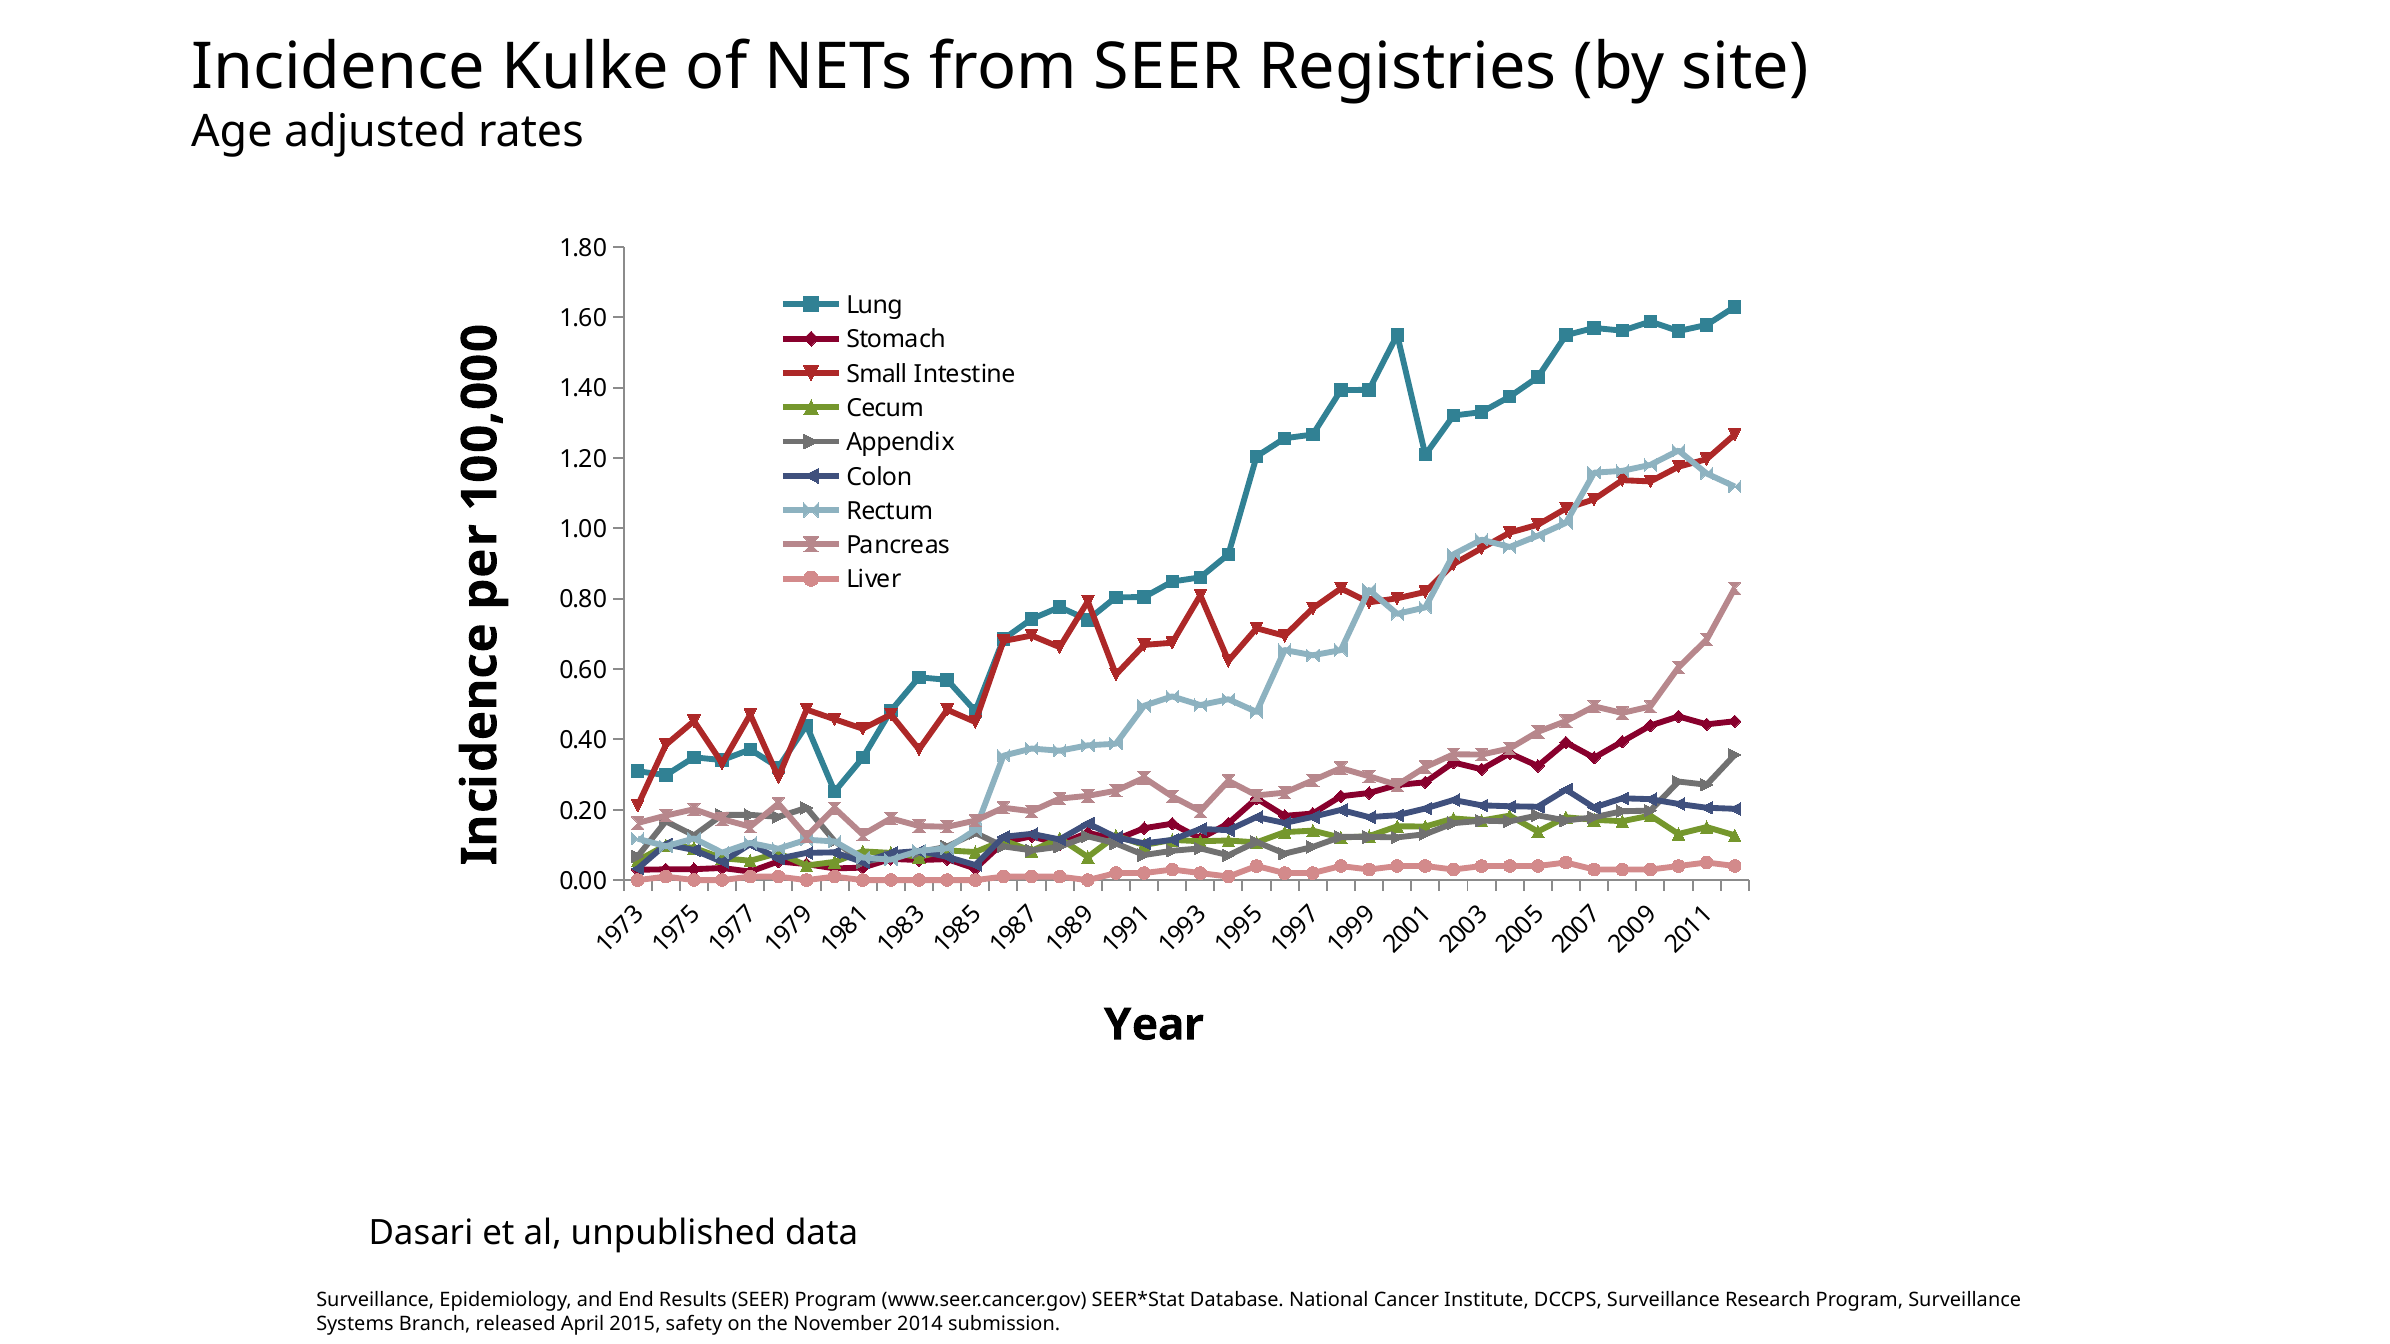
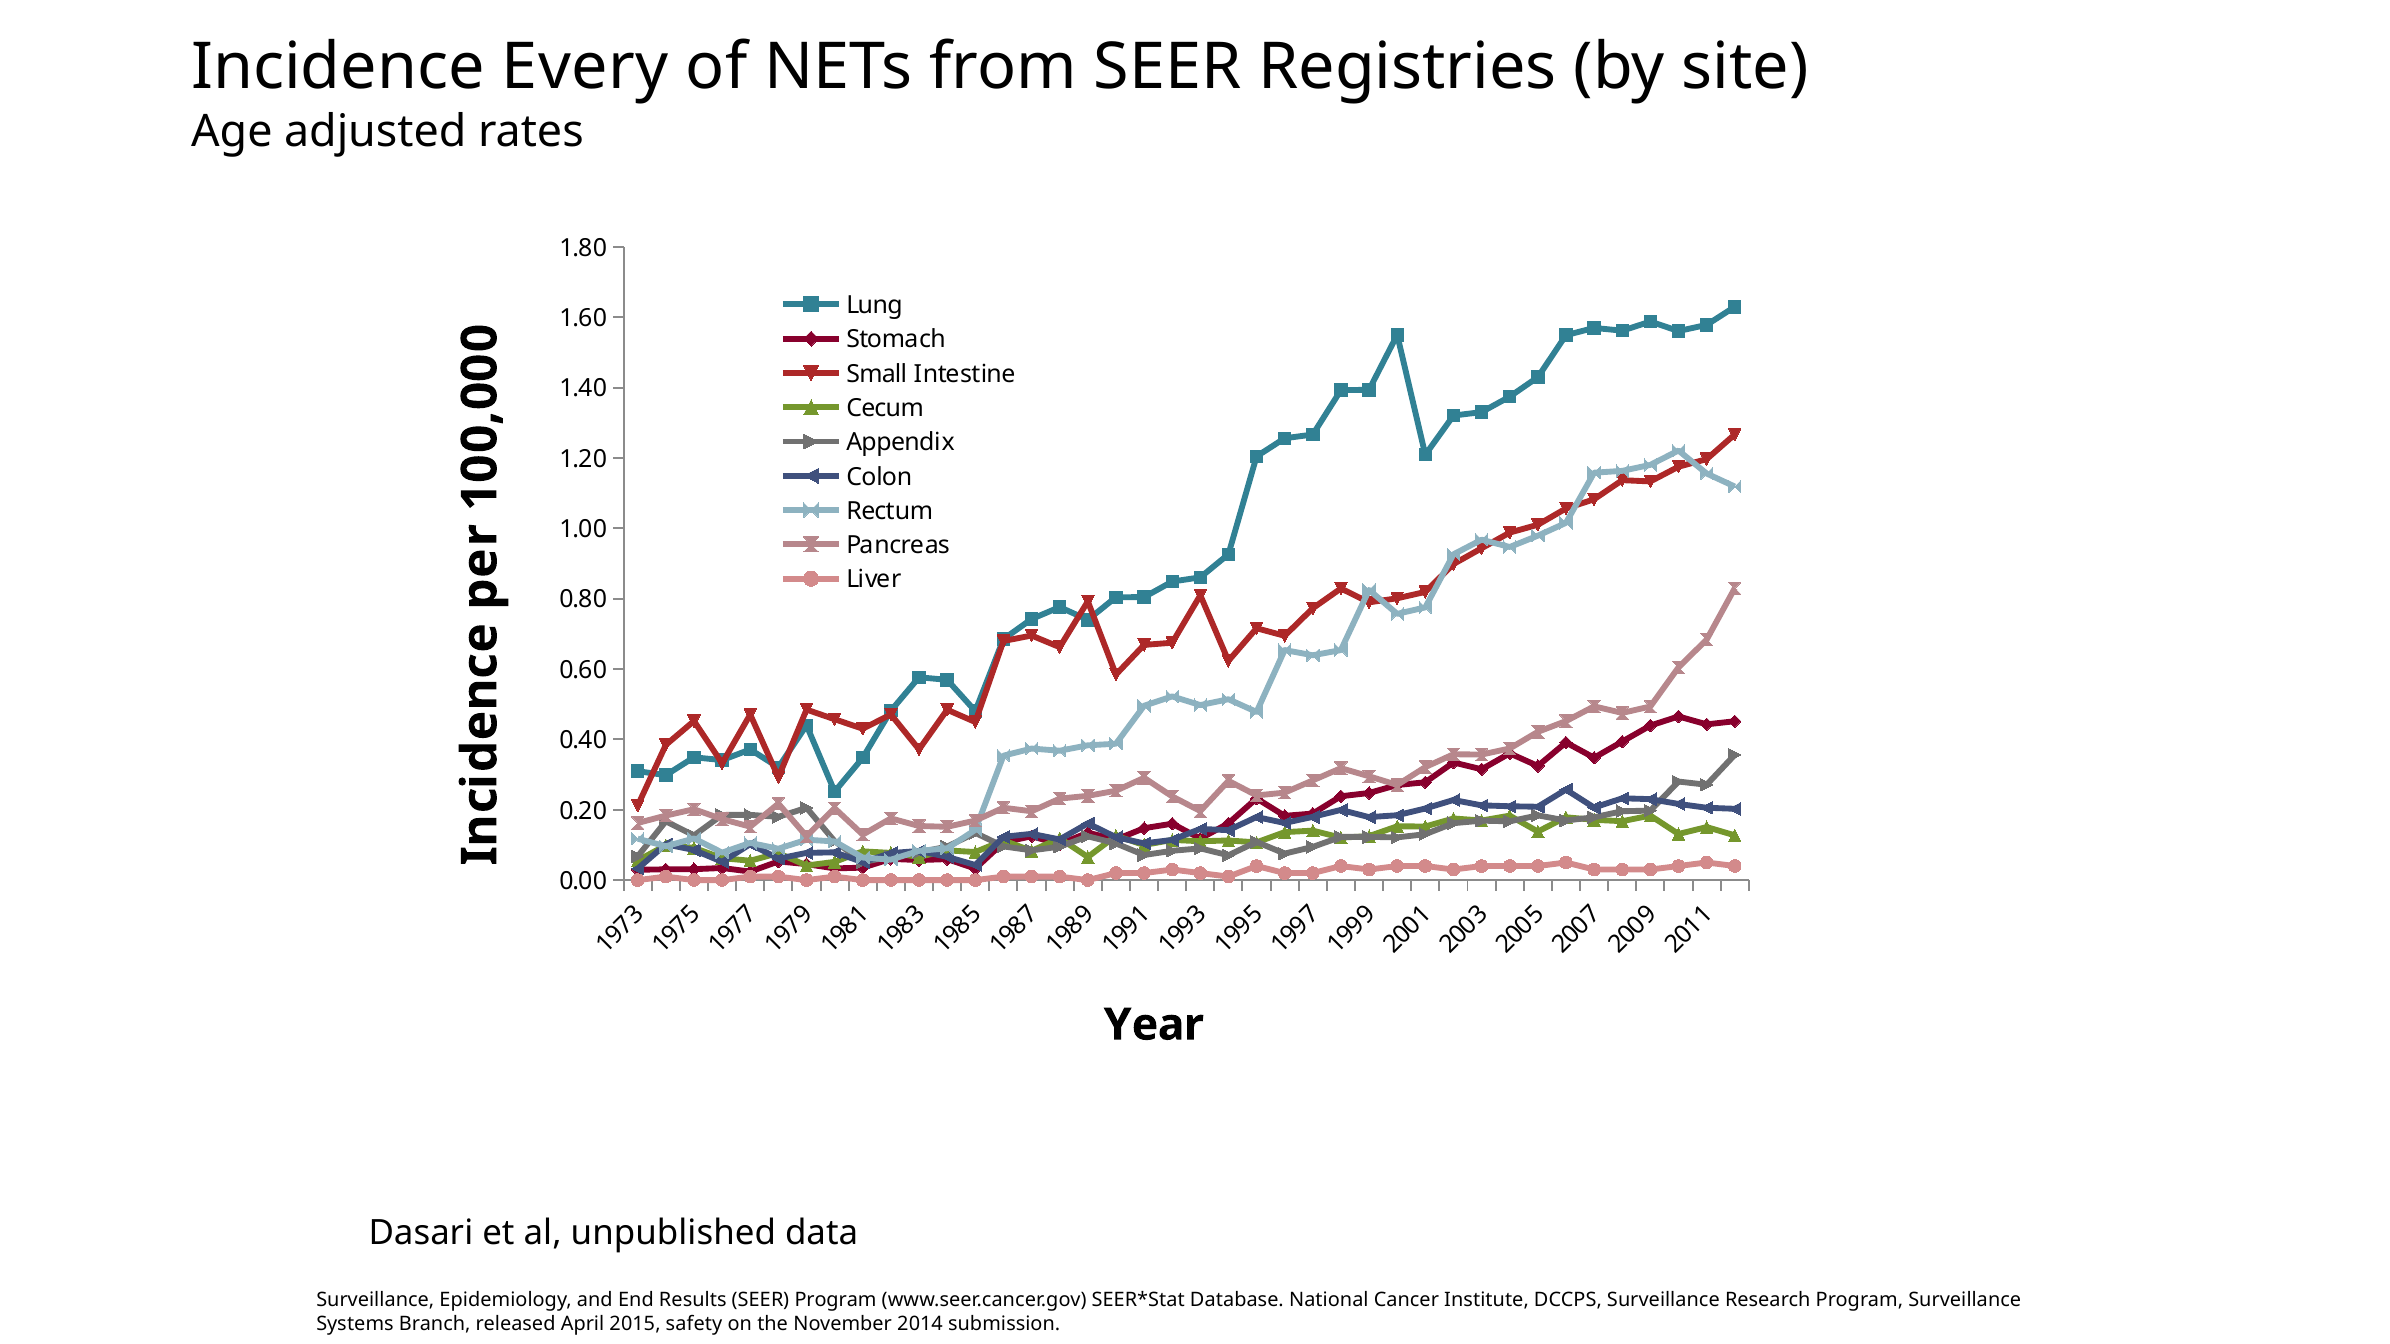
Kulke: Kulke -> Every (585, 67)
